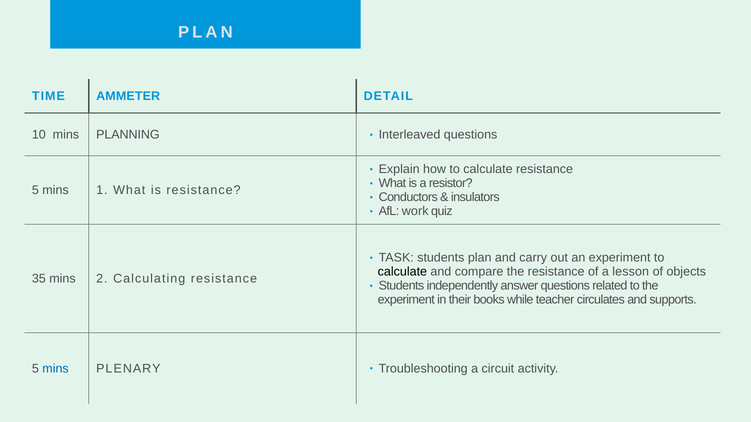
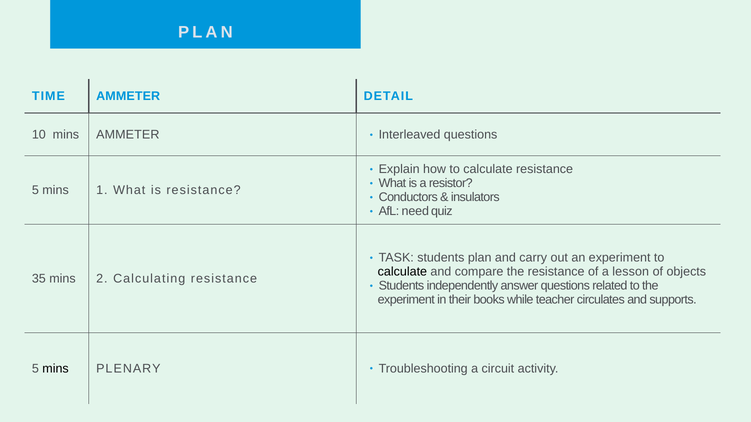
mins PLANNING: PLANNING -> AMMETER (128, 135)
work: work -> need (415, 211)
mins colour: blue -> black (56, 369)
